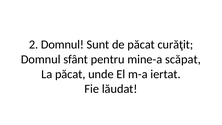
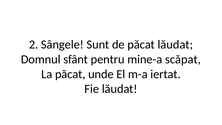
2 Domnul: Domnul -> Sângele (62, 44)
păcat curăţit: curăţit -> lăudat (175, 44)
